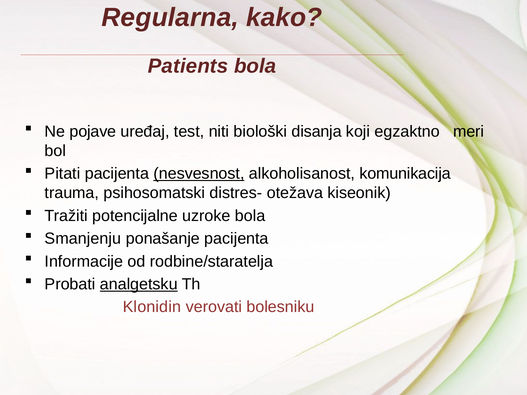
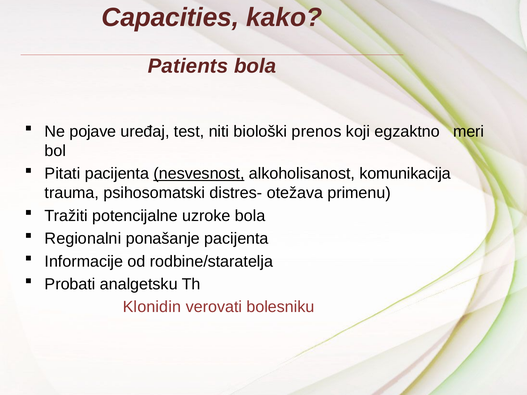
Regularna: Regularna -> Capacities (170, 18)
disanja: disanja -> prenos (317, 132)
kiseonik: kiseonik -> primenu (359, 193)
Smanjenju: Smanjenju -> Regionalni (83, 239)
analgetsku underline: present -> none (139, 284)
